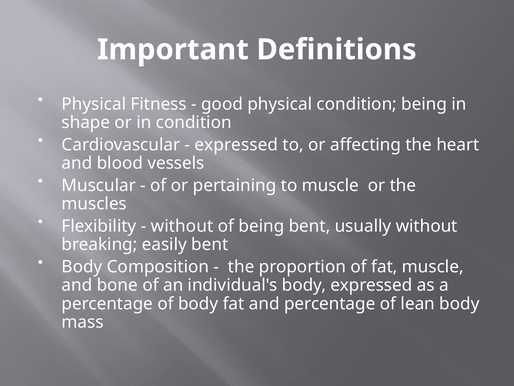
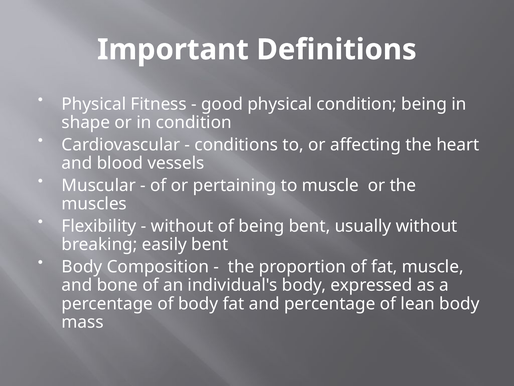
expressed: expressed -> conditions (236, 145)
